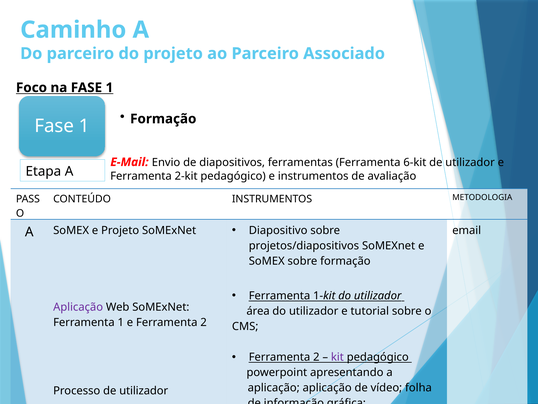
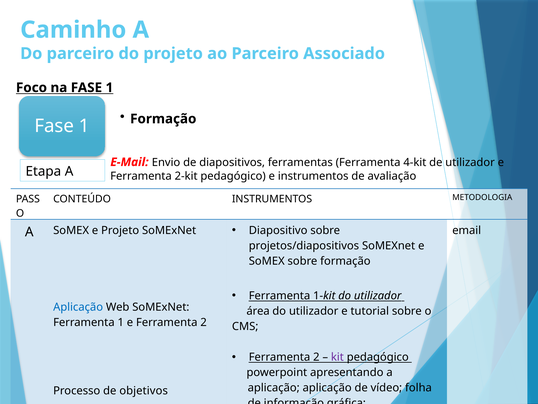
6-kit: 6-kit -> 4-kit (415, 162)
Aplicação colour: purple -> blue (78, 307)
Processo de utilizador: utilizador -> objetivos (144, 390)
